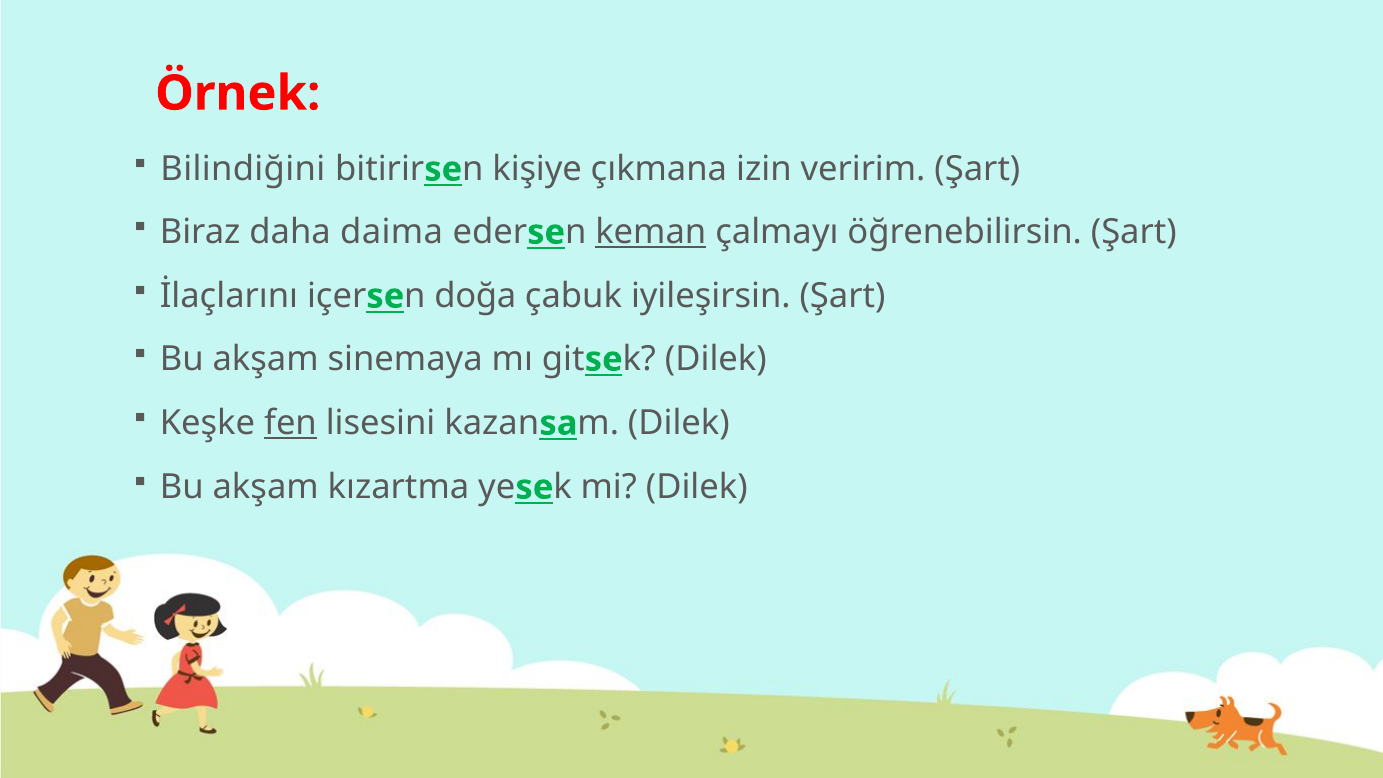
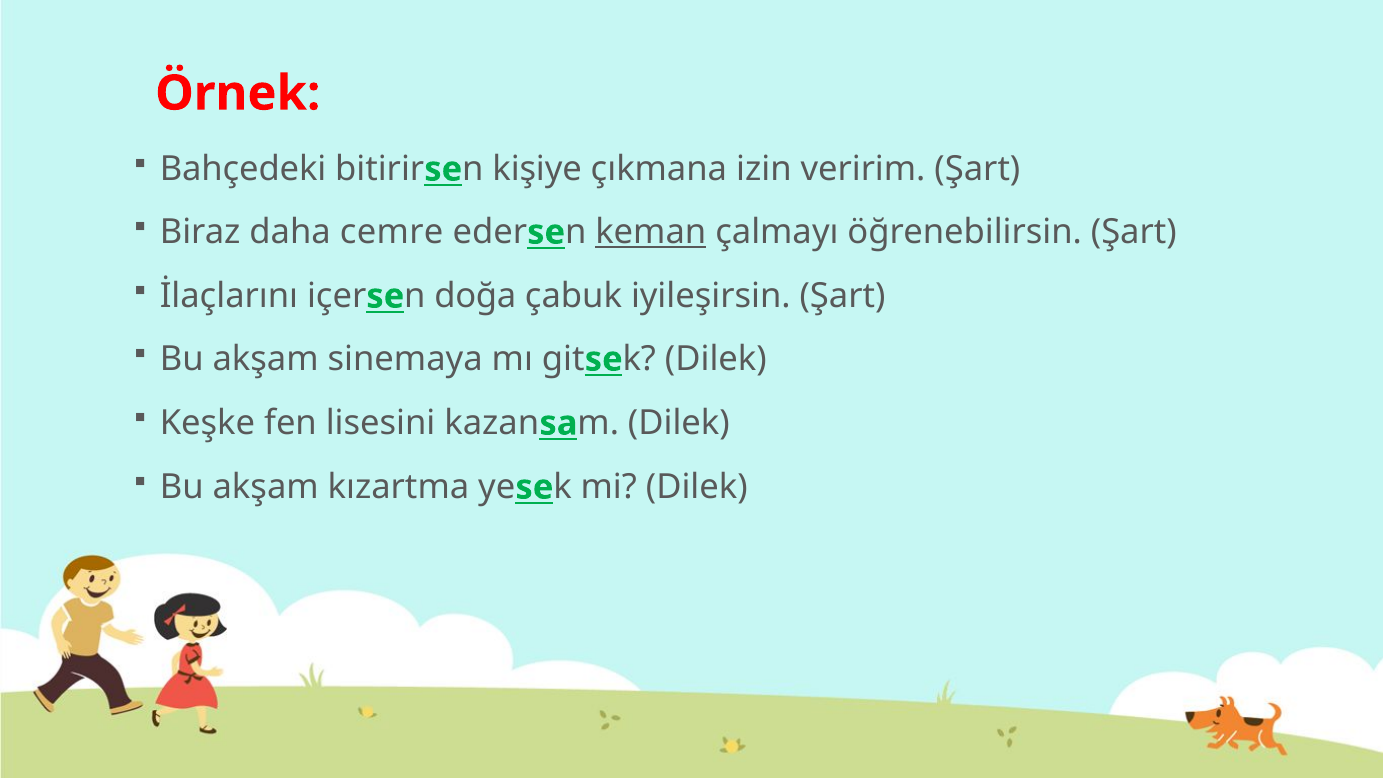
Bilindiğini: Bilindiğini -> Bahçedeki (243, 169)
daima: daima -> cemre (392, 232)
fen underline: present -> none (291, 423)
